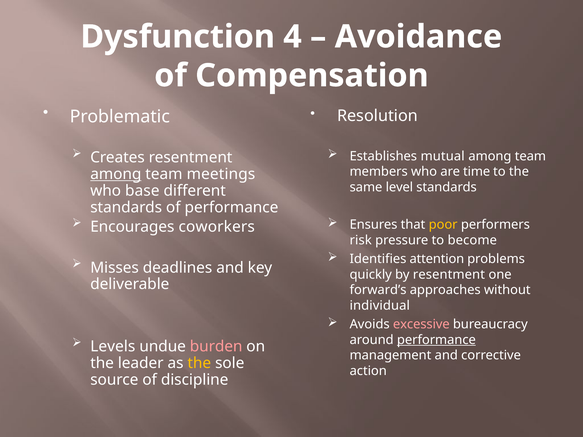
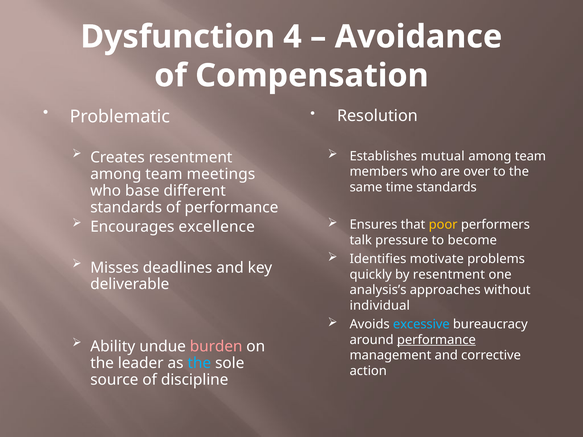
time: time -> over (477, 172)
among underline: present -> none (116, 174)
level: level -> time (399, 187)
coworkers: coworkers -> excellence (217, 227)
risk: risk -> talk (361, 240)
attention: attention -> motivate (437, 259)
forward’s: forward’s -> analysis’s (378, 290)
excessive colour: pink -> light blue (421, 325)
Levels: Levels -> Ability (113, 347)
the colour: yellow -> light blue (199, 363)
